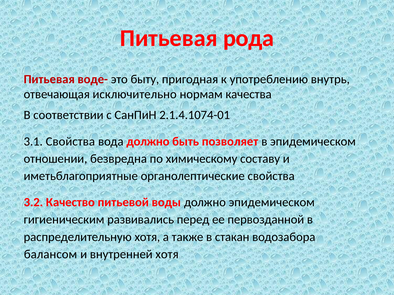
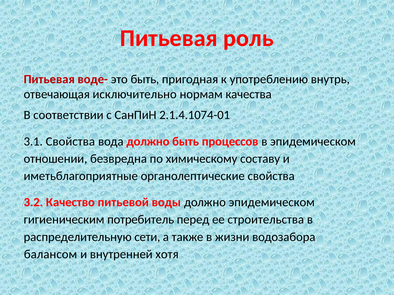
рода: рода -> роль (248, 38)
это быту: быту -> быть (145, 79)
позволяет: позволяет -> процессов (230, 142)
развивались: развивались -> потребитель (141, 220)
первозданной: первозданной -> строительства (266, 220)
распределительную хотя: хотя -> сети (147, 237)
стакан: стакан -> жизни (232, 237)
